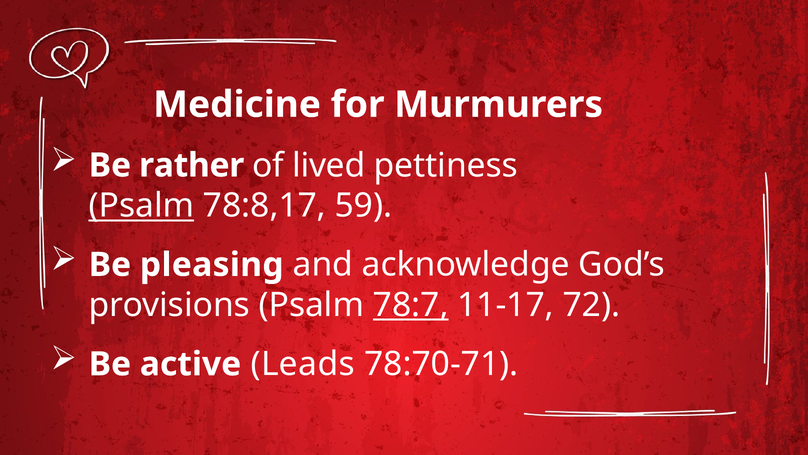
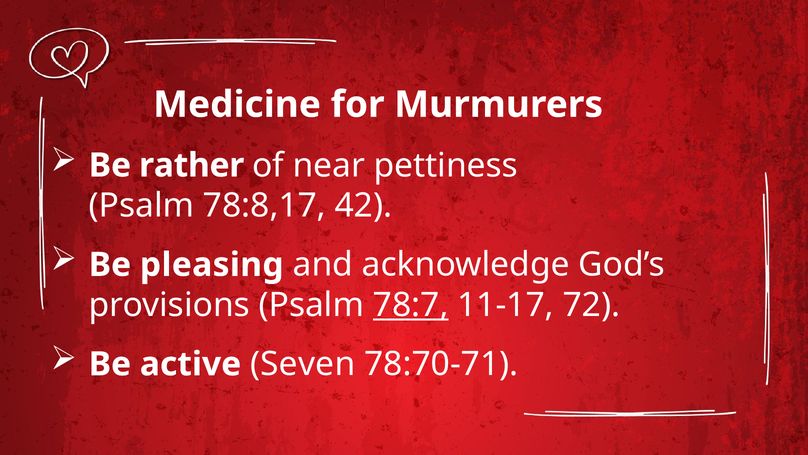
lived: lived -> near (329, 165)
Psalm underline: present -> none (141, 206)
59: 59 -> 42 (364, 206)
Leads: Leads -> Seven (303, 364)
